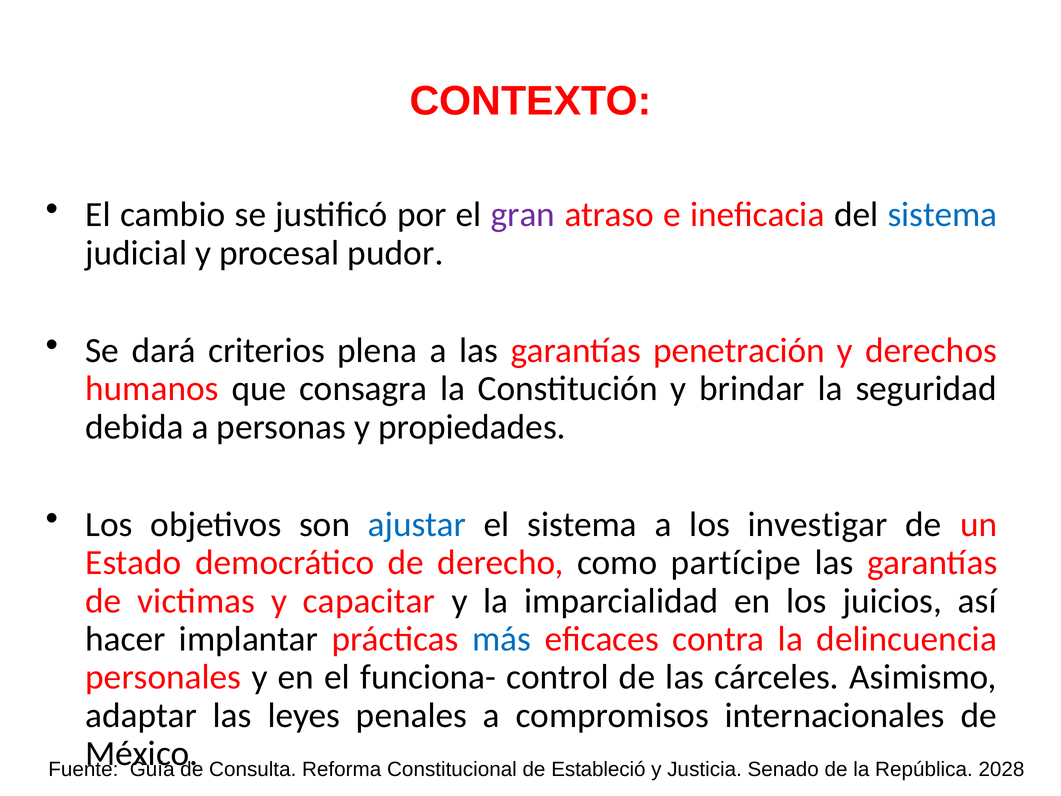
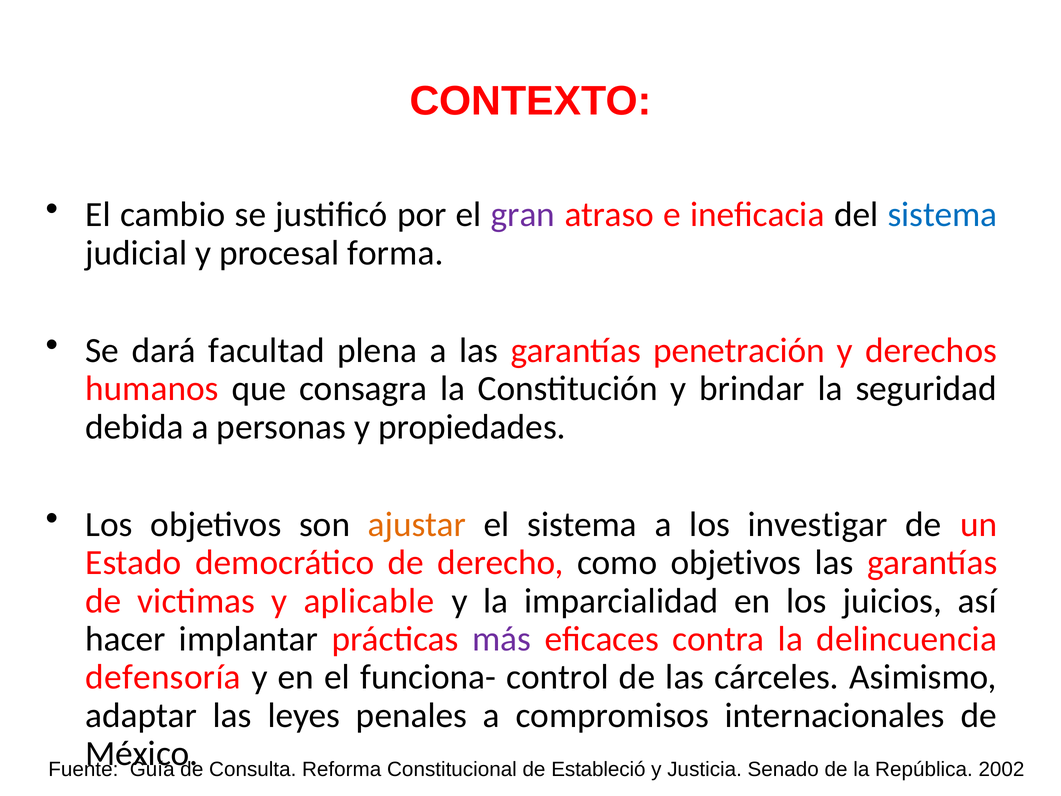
pudor: pudor -> forma (395, 253)
criterios: criterios -> facultad (267, 350)
ajustar colour: blue -> orange (417, 524)
como partícipe: partícipe -> objetivos (736, 563)
capacitar: capacitar -> aplicable (369, 601)
más colour: blue -> purple (502, 639)
personales: personales -> defensoría (163, 677)
2028: 2028 -> 2002 (1001, 769)
